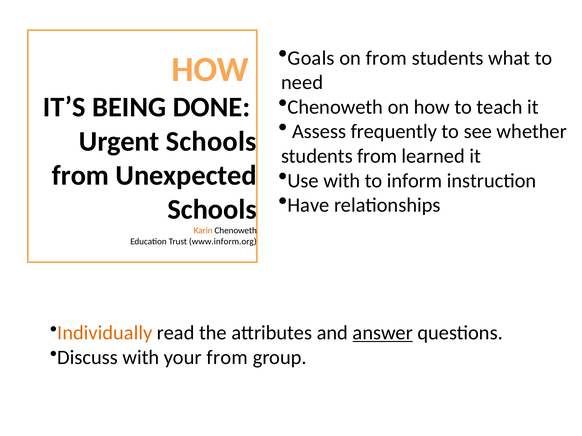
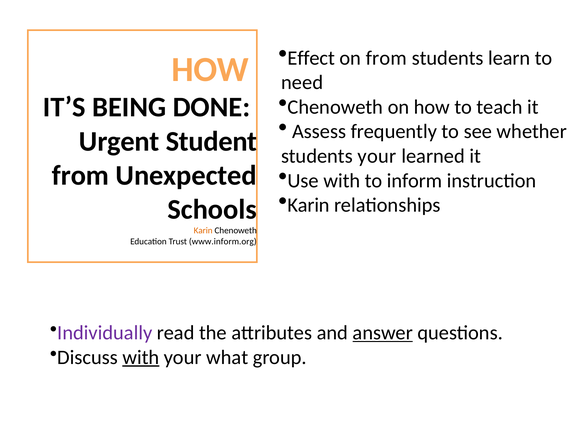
Goals: Goals -> Effect (311, 58)
what: what -> learn (509, 58)
Urgent Schools: Schools -> Student (211, 142)
students from: from -> your (377, 156)
Have: Have -> Karin (309, 205)
Individually colour: orange -> purple (105, 333)
with underline: none -> present (141, 358)
your from: from -> what (227, 358)
